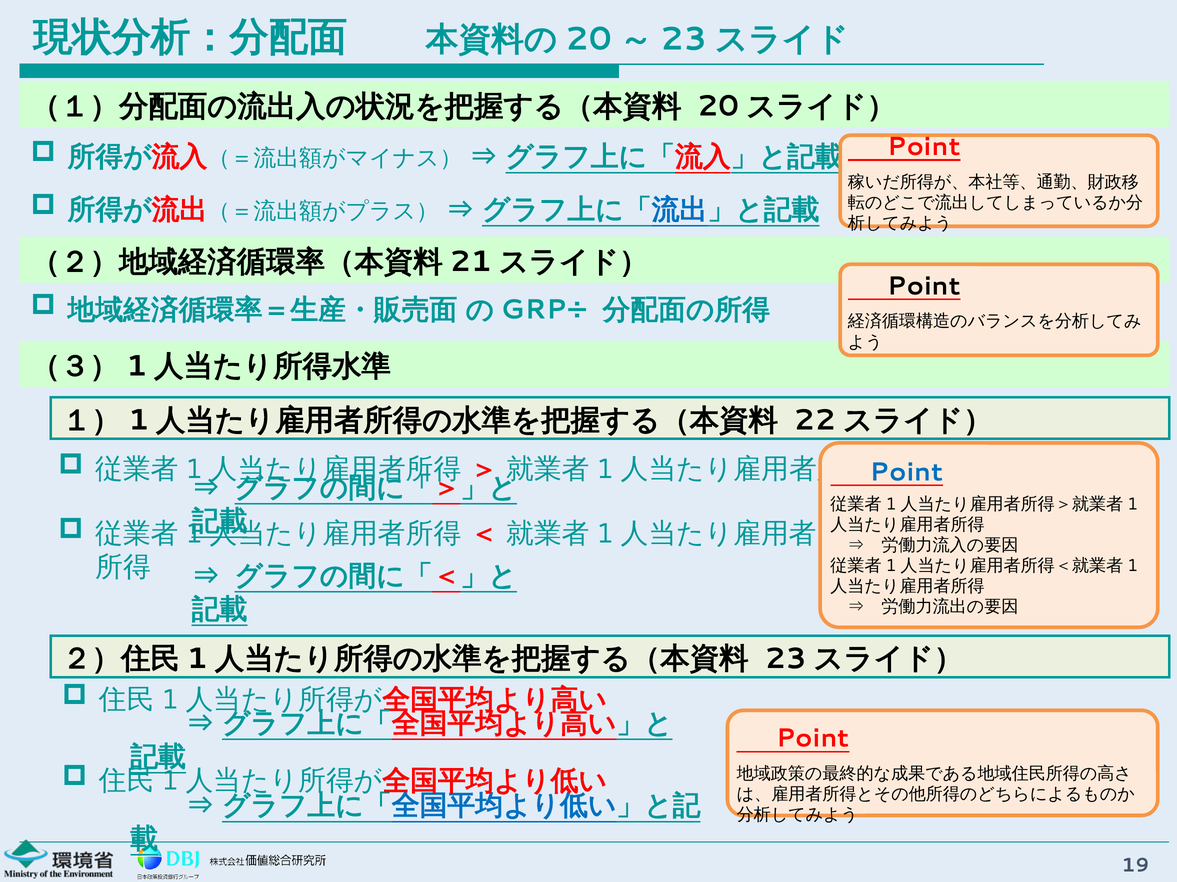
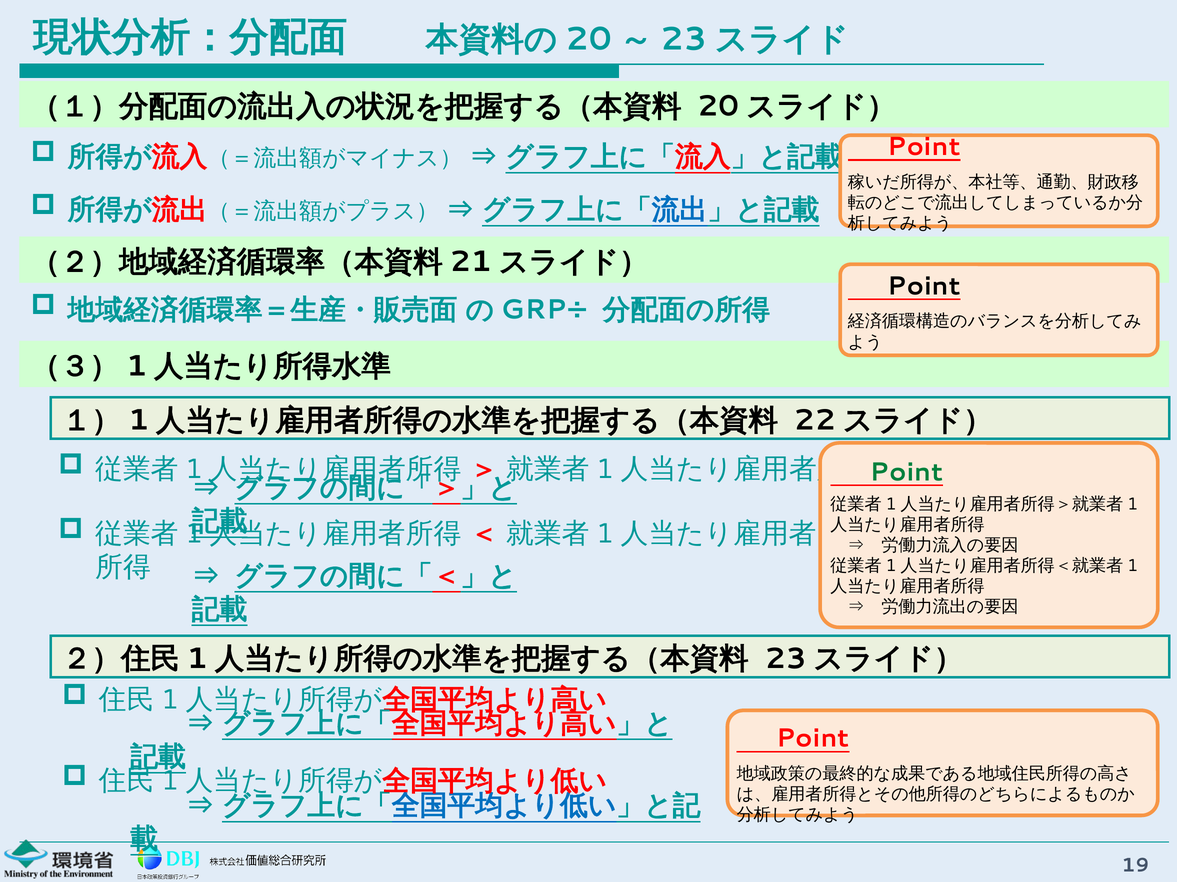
Point colour: blue -> green (907, 472)
